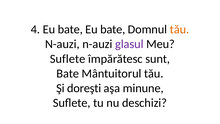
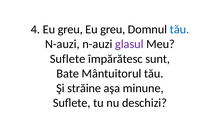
4 Eu bate: bate -> greu (70, 29)
bate: bate -> greu (113, 29)
tău colour: orange -> blue (179, 29)
doreşti: doreşti -> străine (84, 88)
